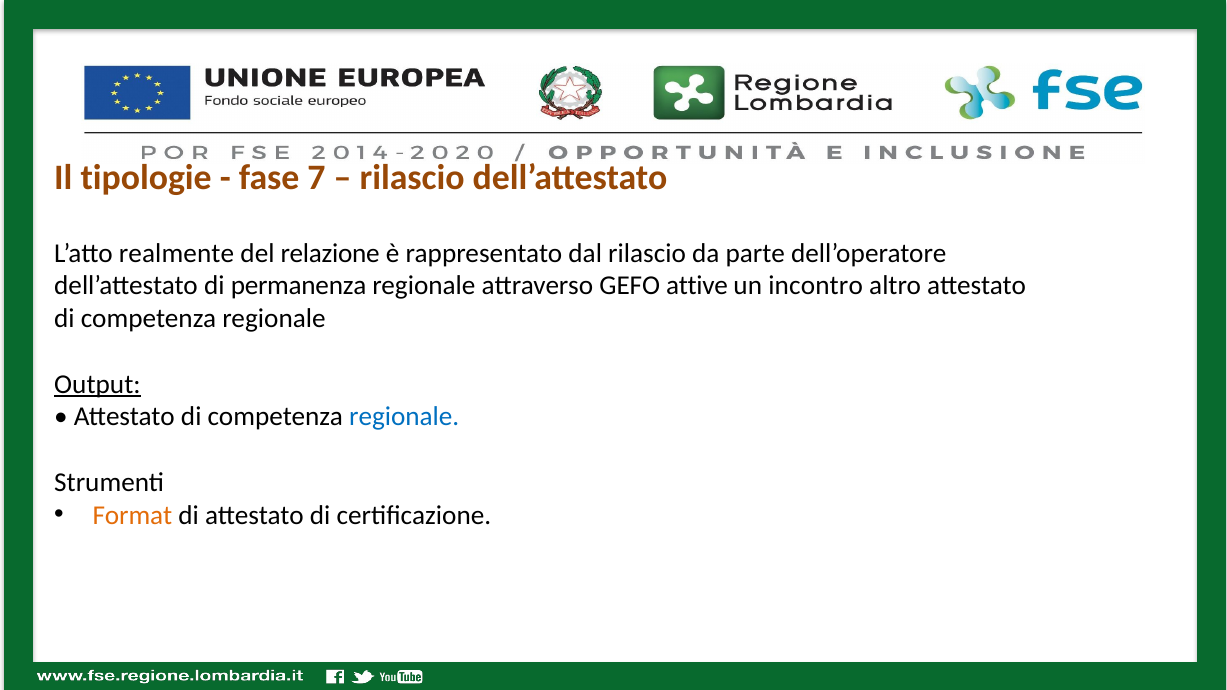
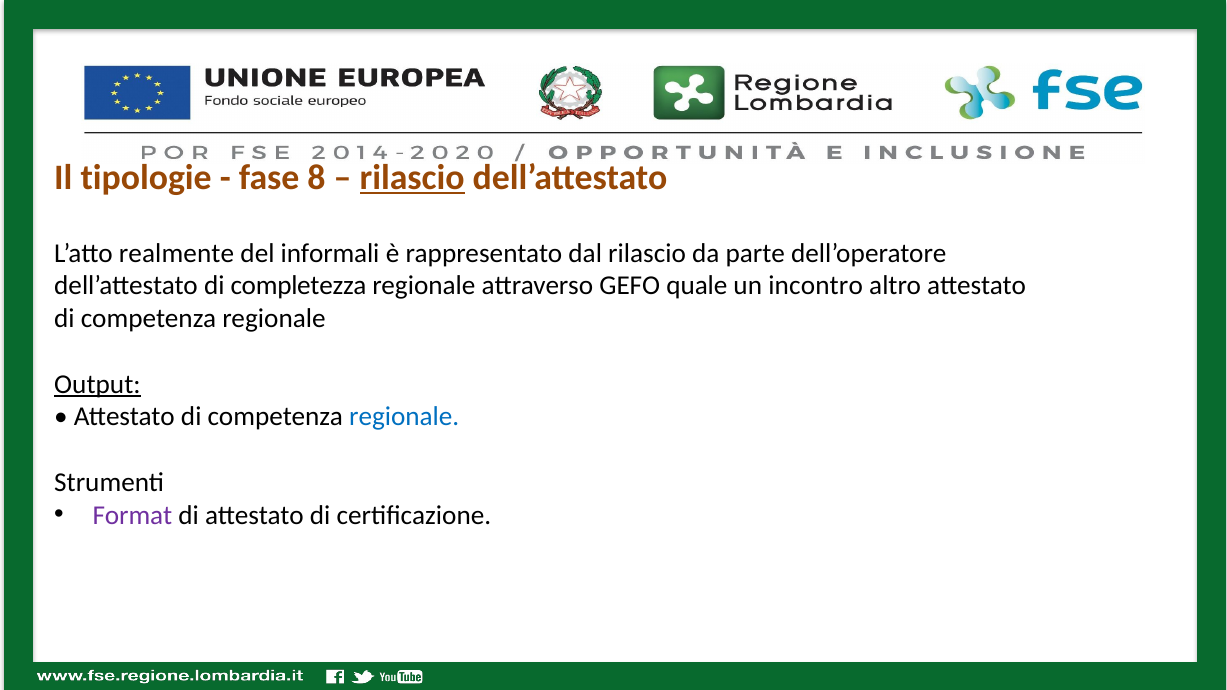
7: 7 -> 8 (317, 177)
rilascio underline: none -> present (412, 177)
relazione: relazione -> informali (330, 253)
permanenza: permanenza -> completezza (299, 286)
attive: attive -> quale (697, 286)
Format colour: orange -> purple (132, 515)
